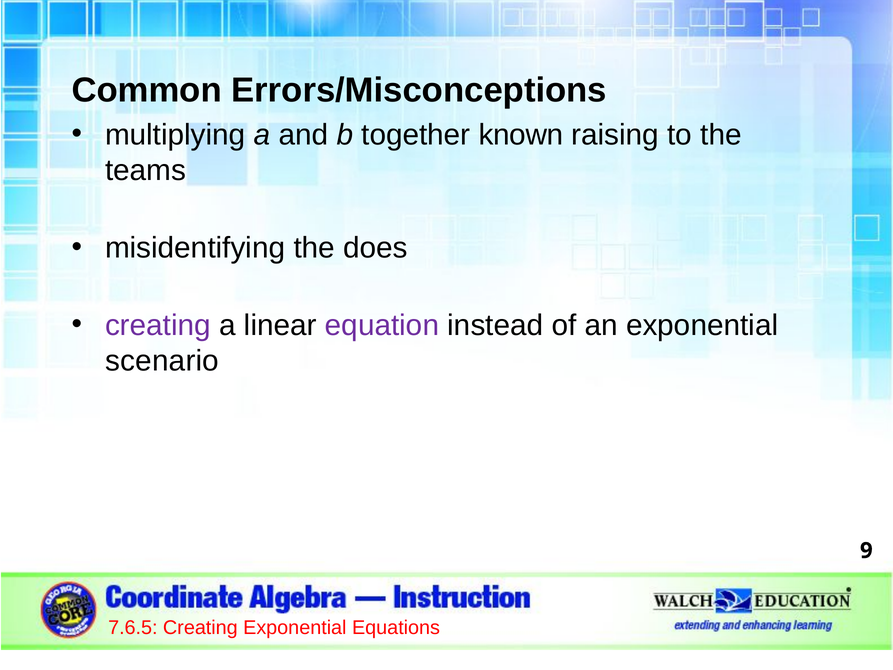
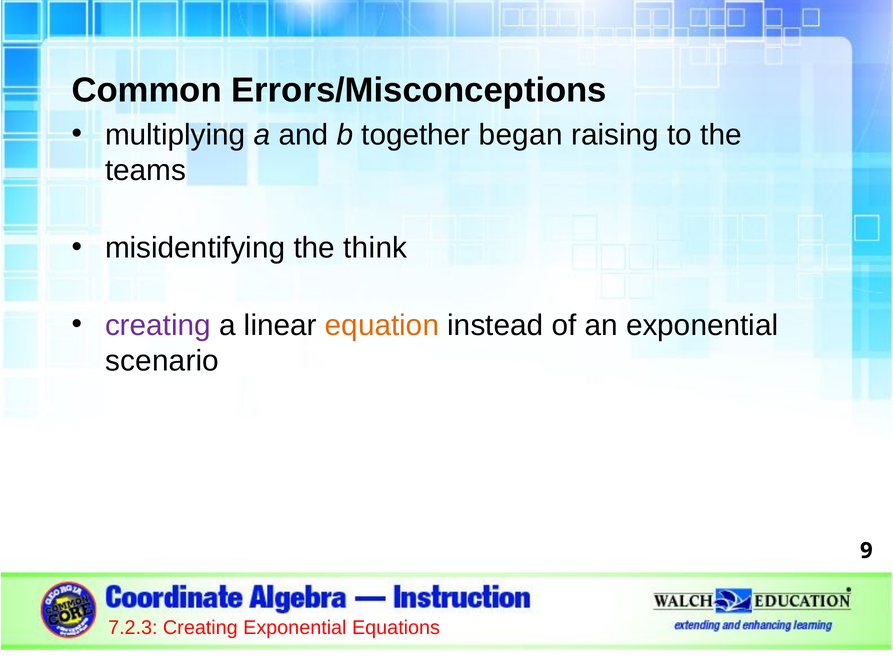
known: known -> began (521, 135)
does: does -> think (375, 248)
equation colour: purple -> orange (382, 325)
7.6.5: 7.6.5 -> 7.2.3 (133, 628)
